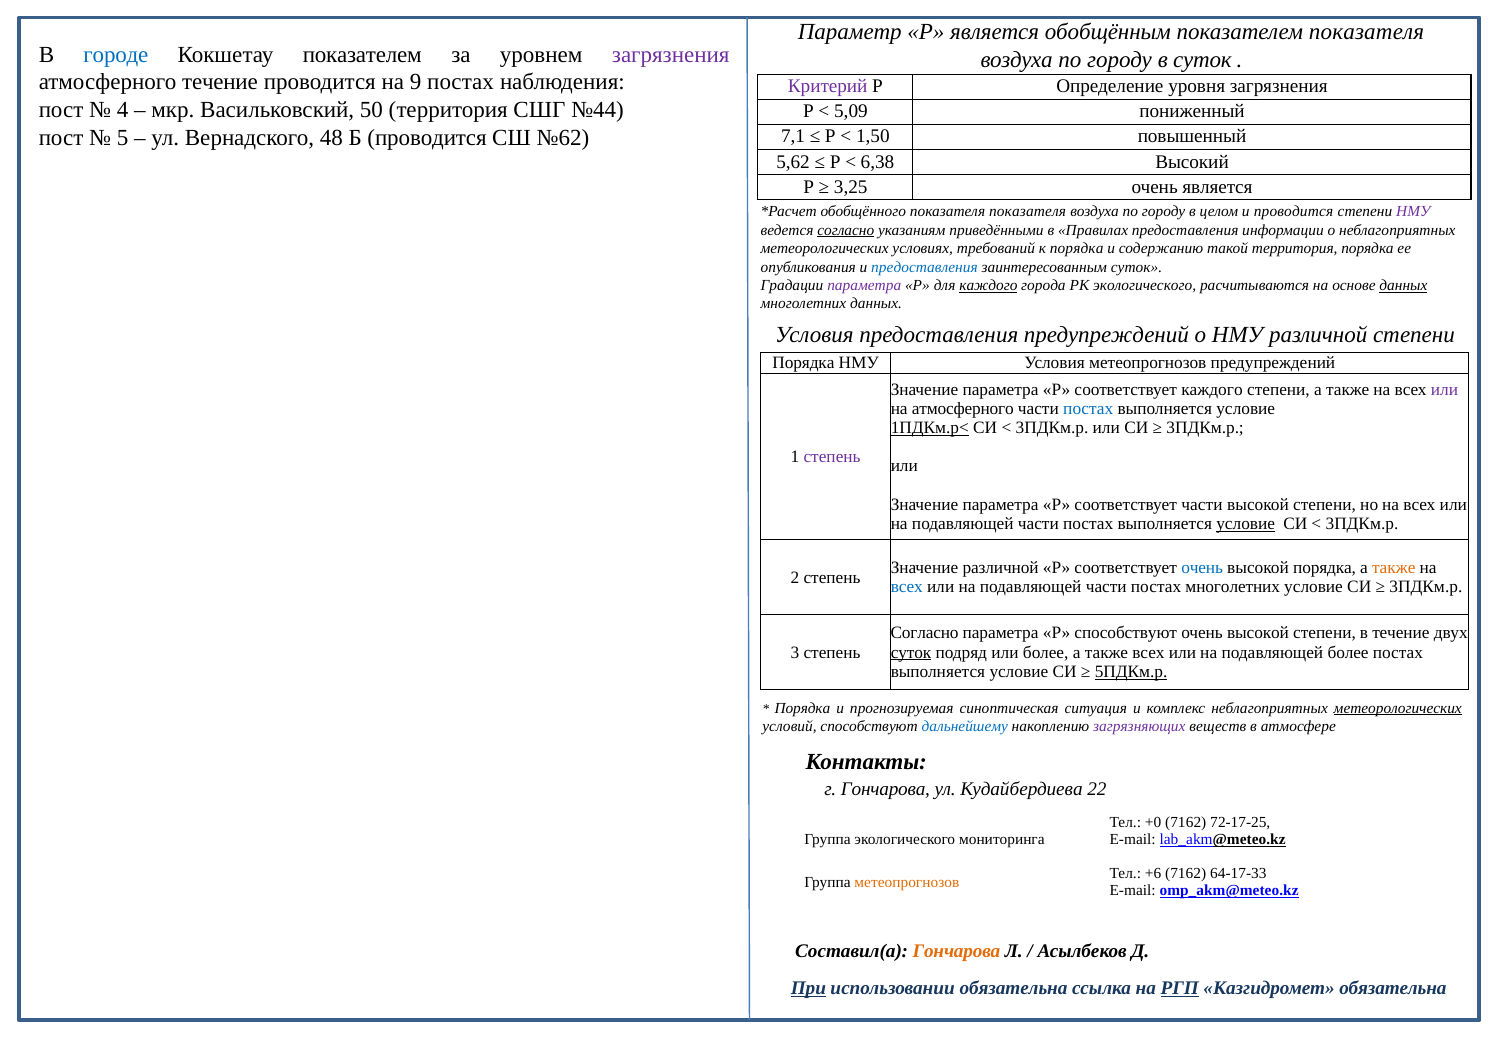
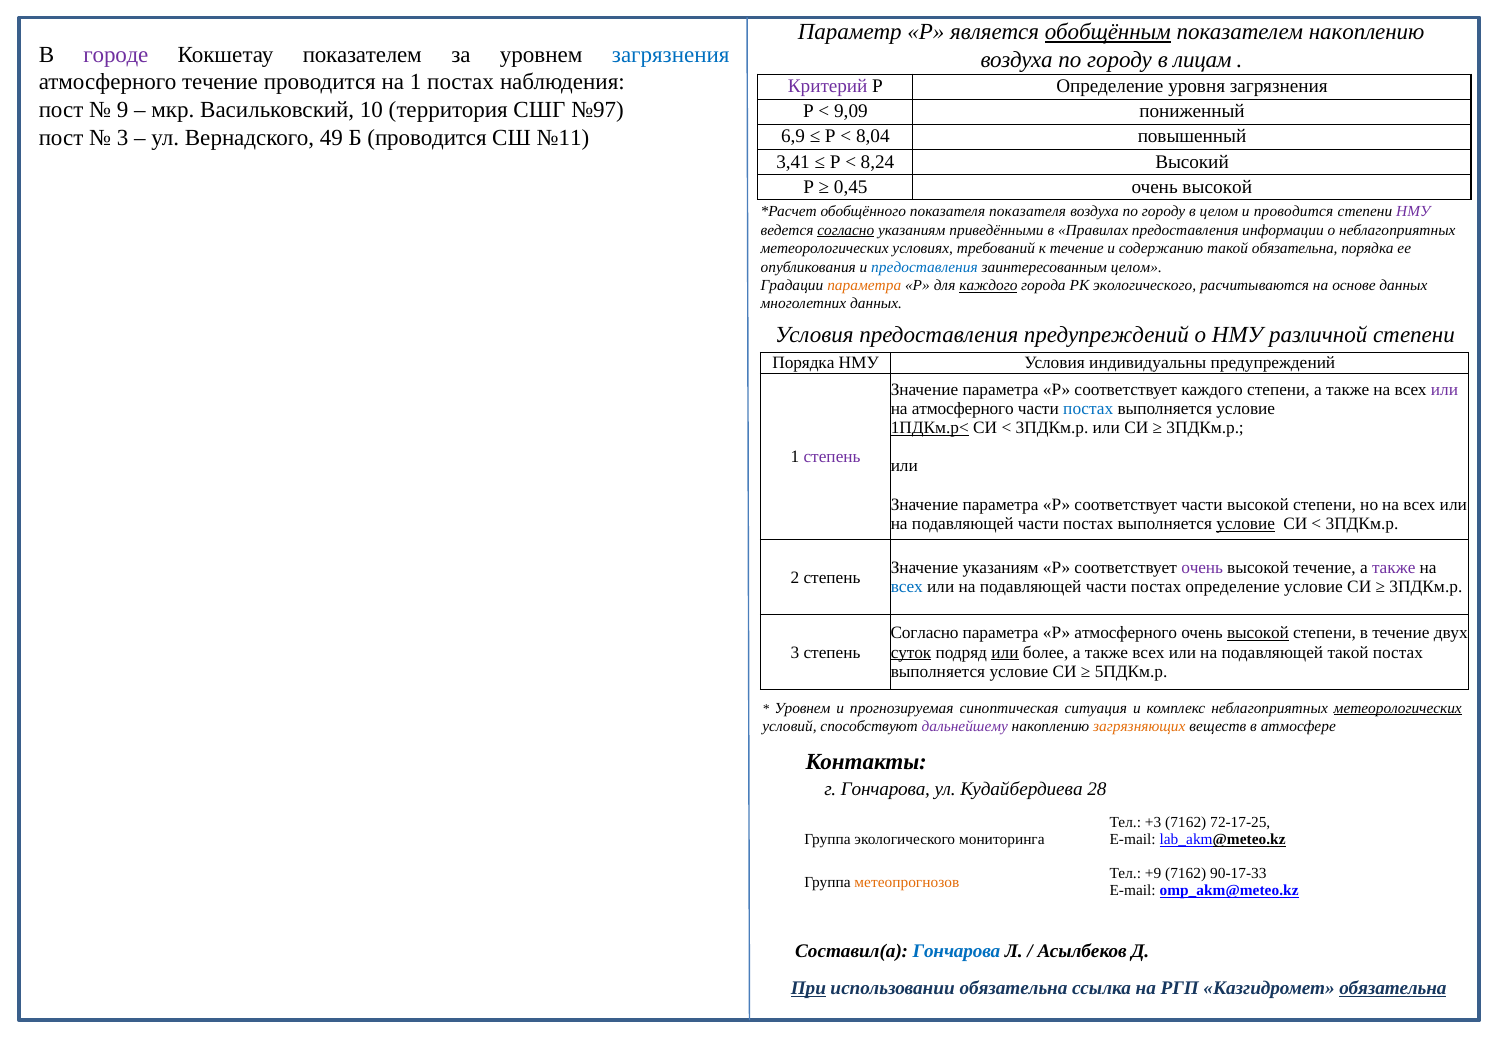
обобщённым underline: none -> present (1108, 32)
показателем показателя: показателя -> накоплению (1367, 32)
городе colour: blue -> purple (116, 55)
загрязнения colour: purple -> blue (671, 55)
в суток: суток -> лицам (1202, 60)
на 9: 9 -> 1 (416, 82)
4: 4 -> 9 (123, 110)
50: 50 -> 10 (371, 110)
№44: №44 -> №97 (598, 110)
5,09: 5,09 -> 9,09 (851, 111)
5: 5 -> 3 (123, 138)
48: 48 -> 49 (331, 138)
№62: №62 -> №11 (563, 138)
7,1: 7,1 -> 6,9 (793, 136)
1,50: 1,50 -> 8,04 (873, 136)
5,62: 5,62 -> 3,41 (793, 162)
6,38: 6,38 -> 8,24 (878, 162)
3,25: 3,25 -> 0,45 (851, 187)
является: является -> высокой (1217, 187)
к порядка: порядка -> течение (1077, 249)
такой территория: территория -> обязательна (1295, 249)
заинтересованным суток: суток -> целом (1136, 267)
параметра colour: purple -> orange (864, 285)
данных underline: present -> none (1403, 285)
Условия метеопрогнозов: метеопрогнозов -> индивидуальны (1148, 363)
Значение различной: различной -> указаниям (1001, 568)
очень colour: blue -> purple (1202, 568)
высокой порядка: порядка -> течение (1324, 568)
также colour: orange -> purple (1394, 568)
постах многолетних: многолетних -> определение (1233, 587)
Р способствуют: способствуют -> атмосферного (1126, 633)
высокой underline: none -> present (1258, 633)
или underline: none -> present (1005, 652)
подавляющей более: более -> такой (1348, 652)
5ПДКм.р underline: present -> none (1131, 671)
Порядка: Порядка -> Уровнем (802, 708)
дальнейшему colour: blue -> purple (965, 726)
загрязняющих colour: purple -> orange (1139, 726)
22: 22 -> 28 (1097, 789)
+0: +0 -> +3 (1153, 822)
+6: +6 -> +9 (1153, 873)
64-17-33: 64-17-33 -> 90-17-33 (1238, 873)
Гончарова colour: orange -> blue (956, 951)
РГП underline: present -> none (1180, 988)
обязательна underline: none -> present (1393, 988)
